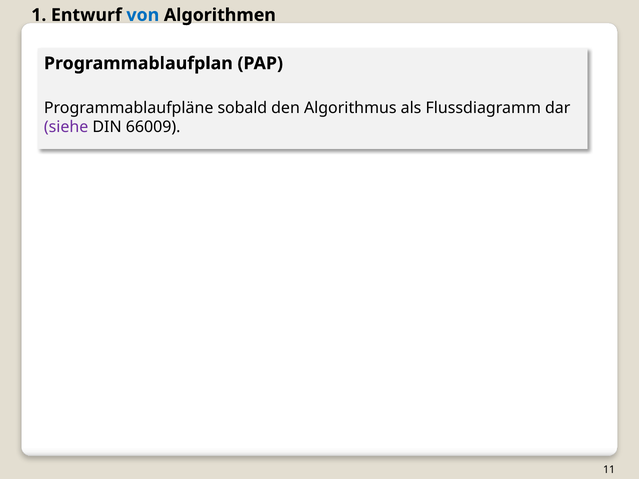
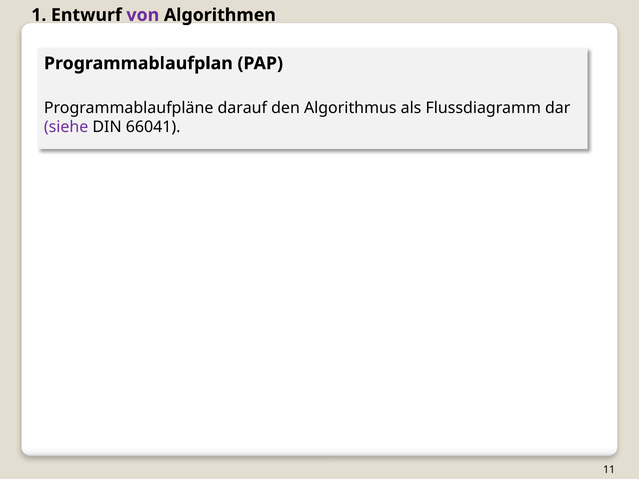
von colour: blue -> purple (143, 15)
sobald: sobald -> darauf (242, 108)
66009: 66009 -> 66041 (153, 127)
